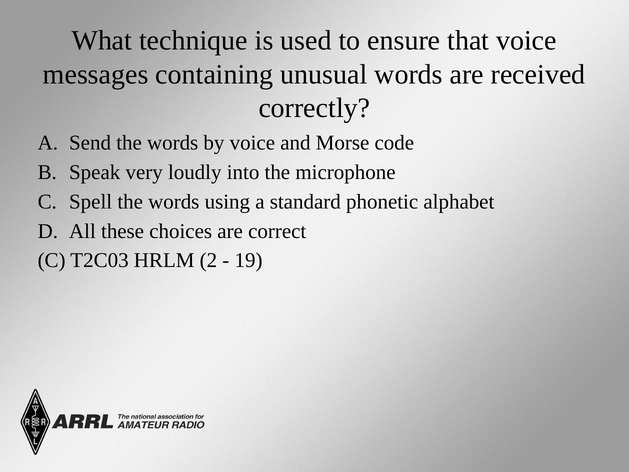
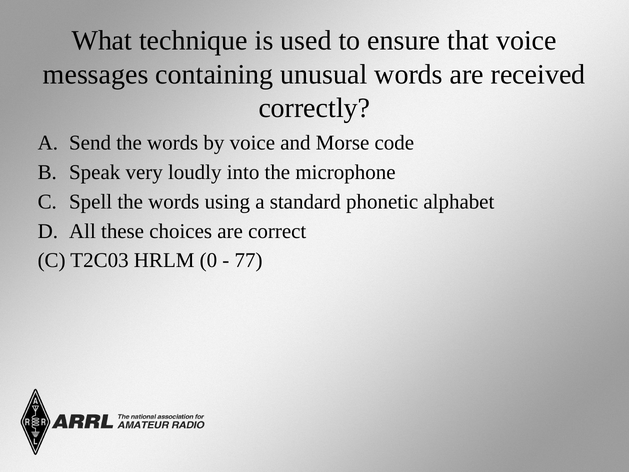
2: 2 -> 0 (208, 260)
19: 19 -> 77 (249, 260)
